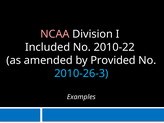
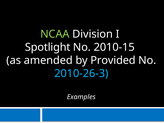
NCAA colour: pink -> light green (55, 34)
Included: Included -> Spotlight (48, 47)
2010-22: 2010-22 -> 2010-15 (114, 47)
